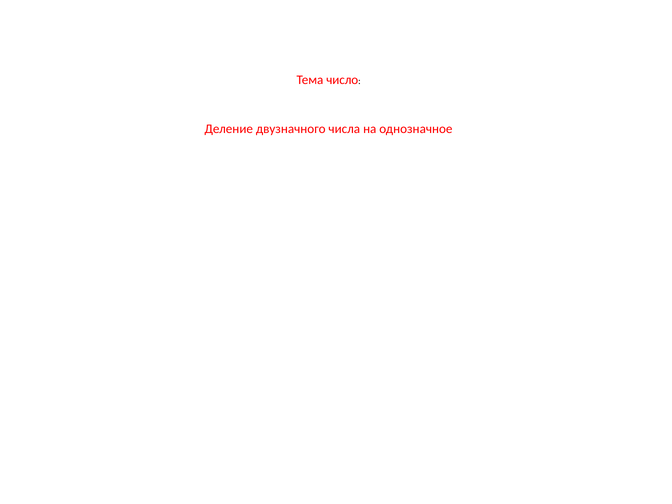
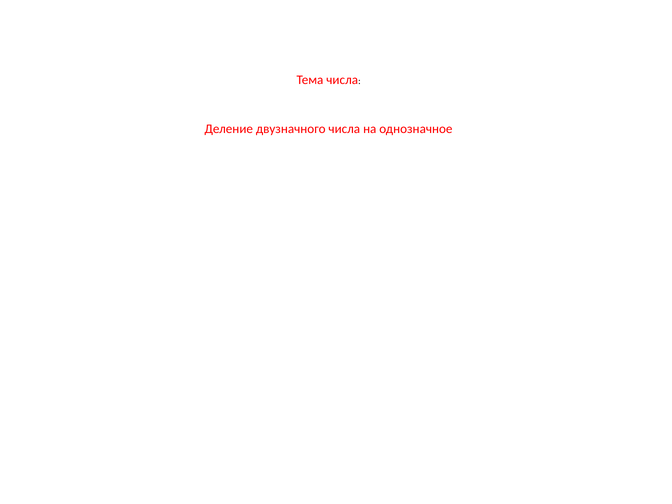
Тема число: число -> числа (342, 80)
